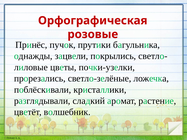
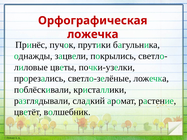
розовые: розовые -> ложечка (93, 34)
